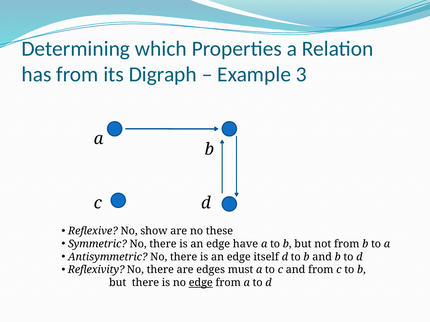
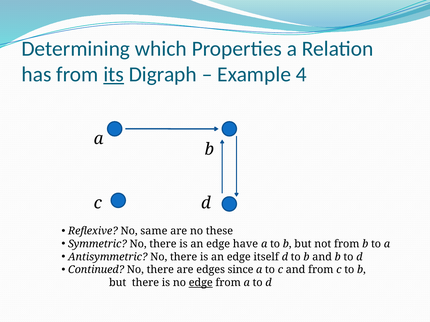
its underline: none -> present (114, 75)
3: 3 -> 4 (301, 75)
show: show -> same (154, 231)
Reflexivity: Reflexivity -> Continued (96, 270)
must: must -> since (241, 270)
